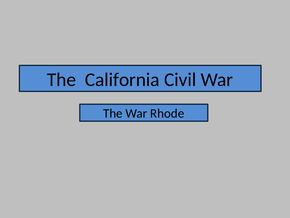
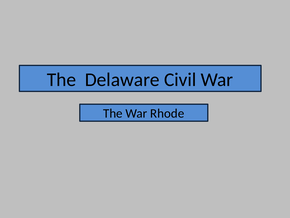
California: California -> Delaware (122, 80)
